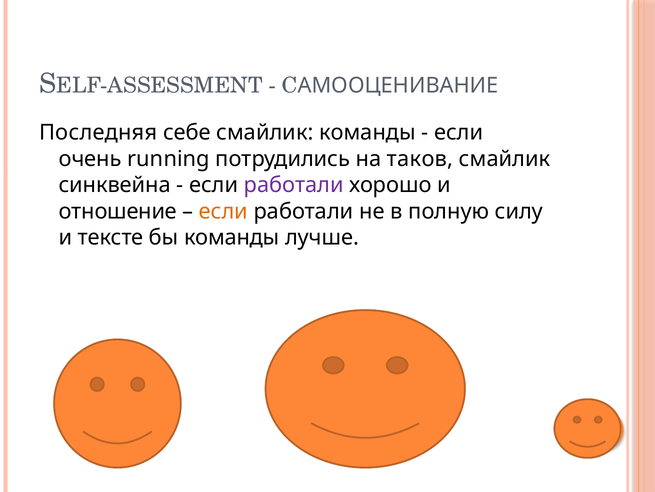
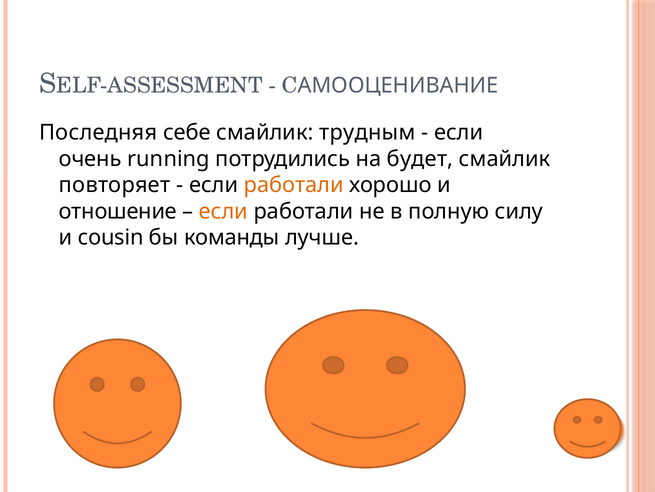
смайлик команды: команды -> трудным (367, 132)
таков: таков -> будет (420, 159)
синквейна: синквейна -> повторяет (115, 185)
работали colour: purple -> orange (294, 185)
тексте: тексте -> cousin (111, 237)
